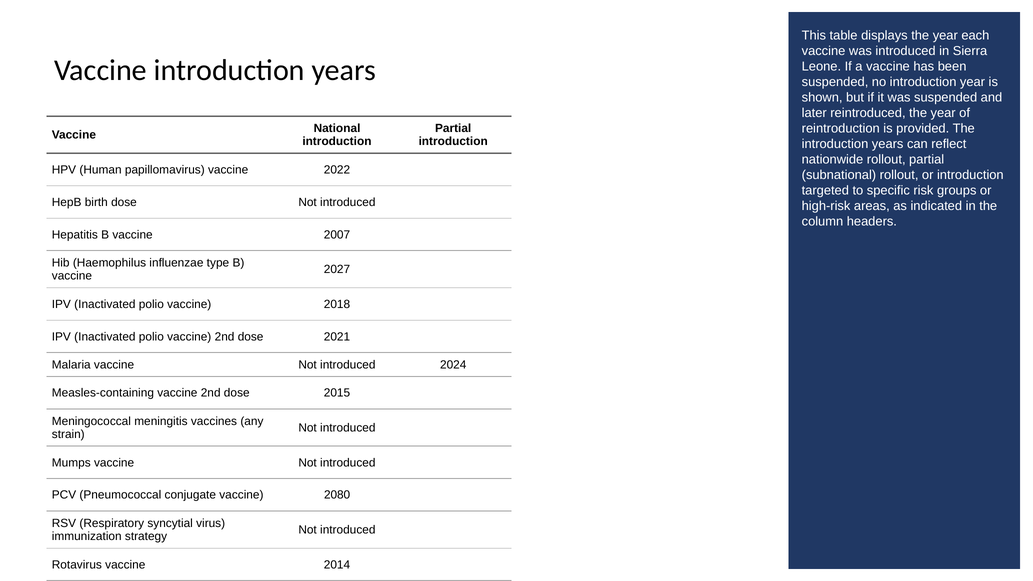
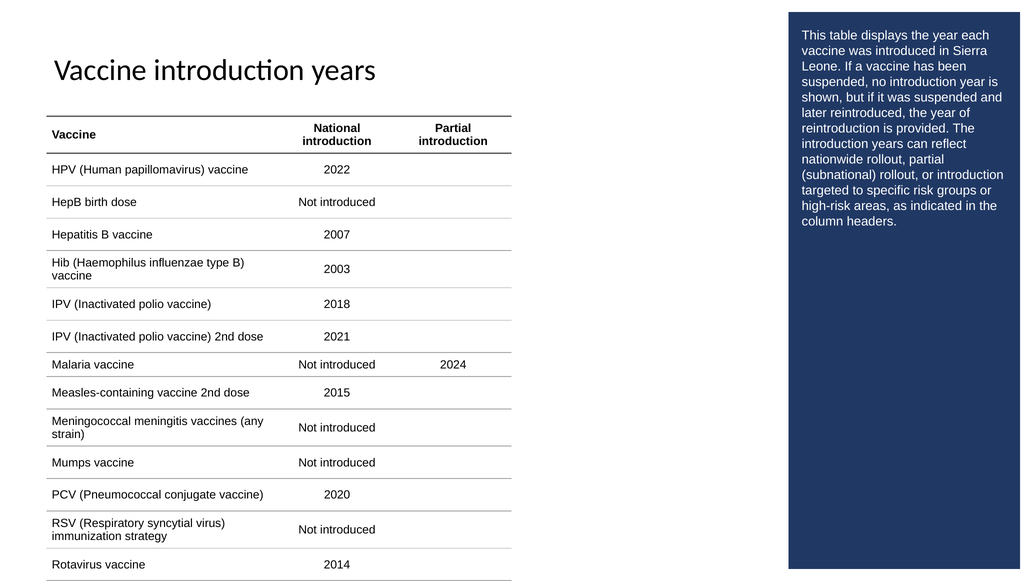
2027: 2027 -> 2003 (337, 269)
2080: 2080 -> 2020 (337, 495)
